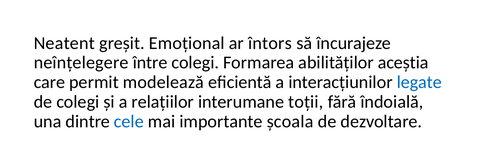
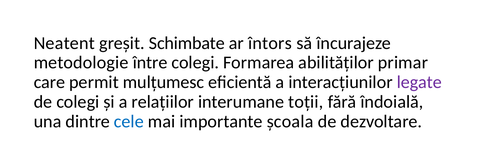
Emoțional: Emoțional -> Schimbate (187, 43)
neînțelegere: neînțelegere -> metodologie (81, 63)
aceștia: aceștia -> primar (403, 63)
modelează: modelează -> mulțumesc (164, 82)
legate colour: blue -> purple (419, 82)
